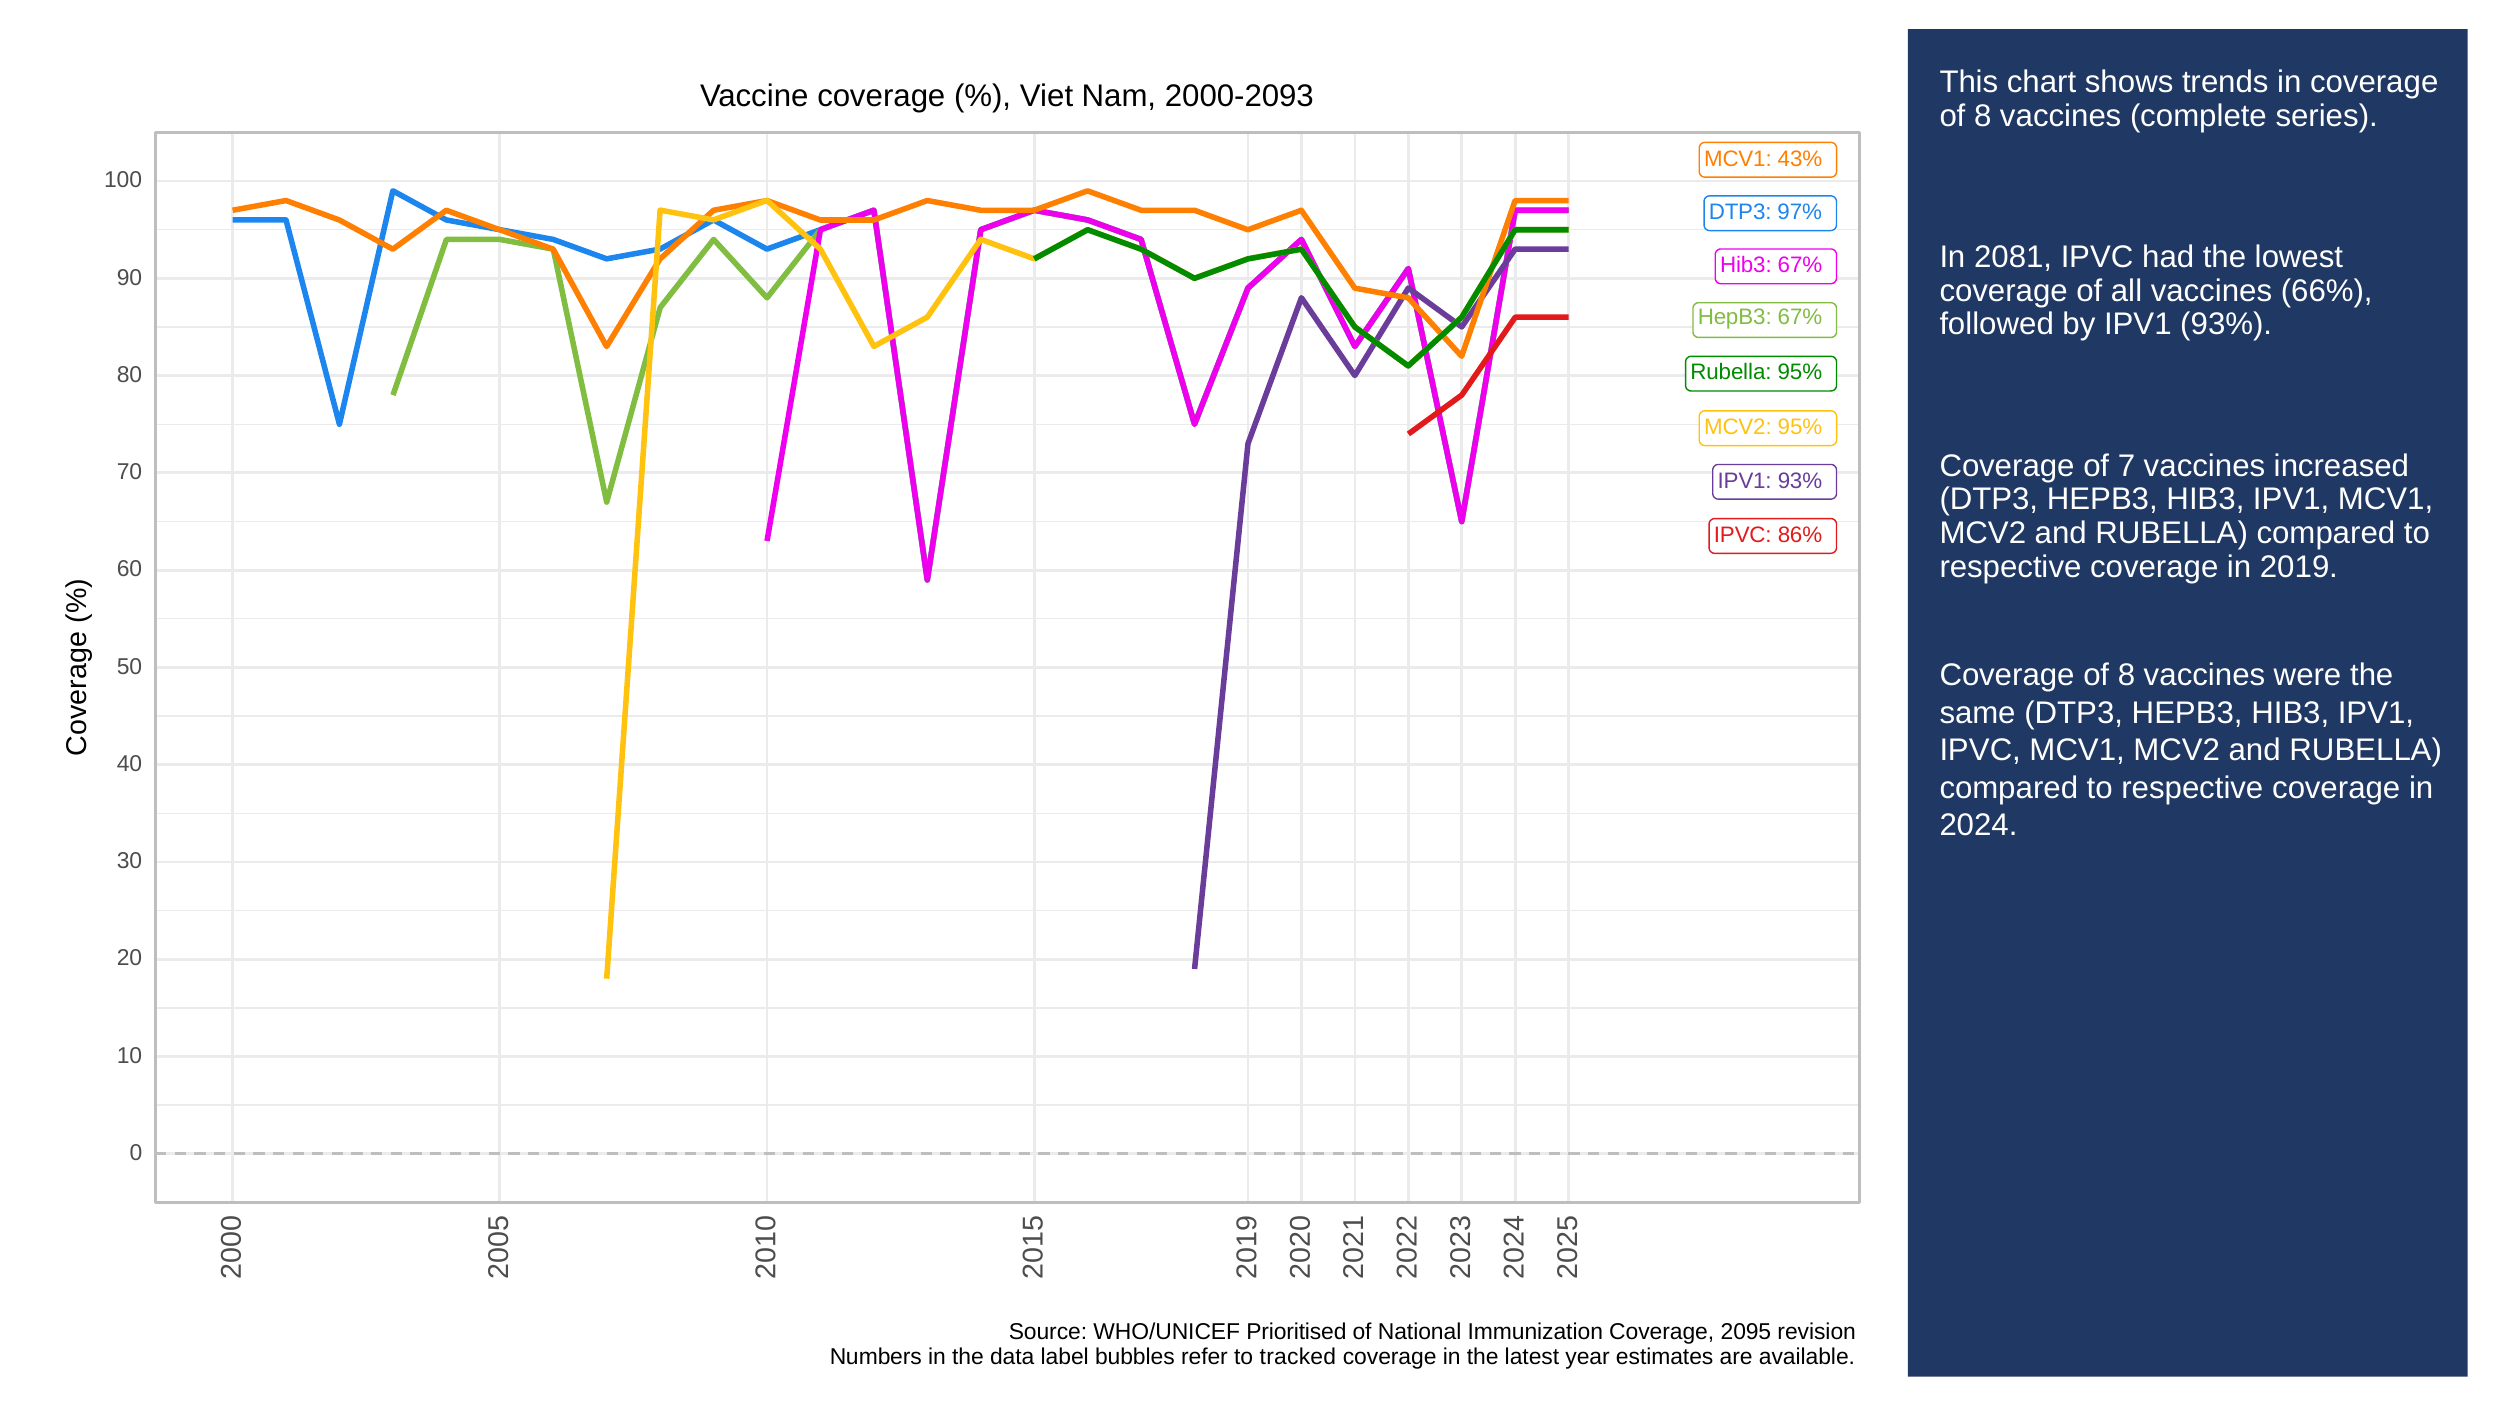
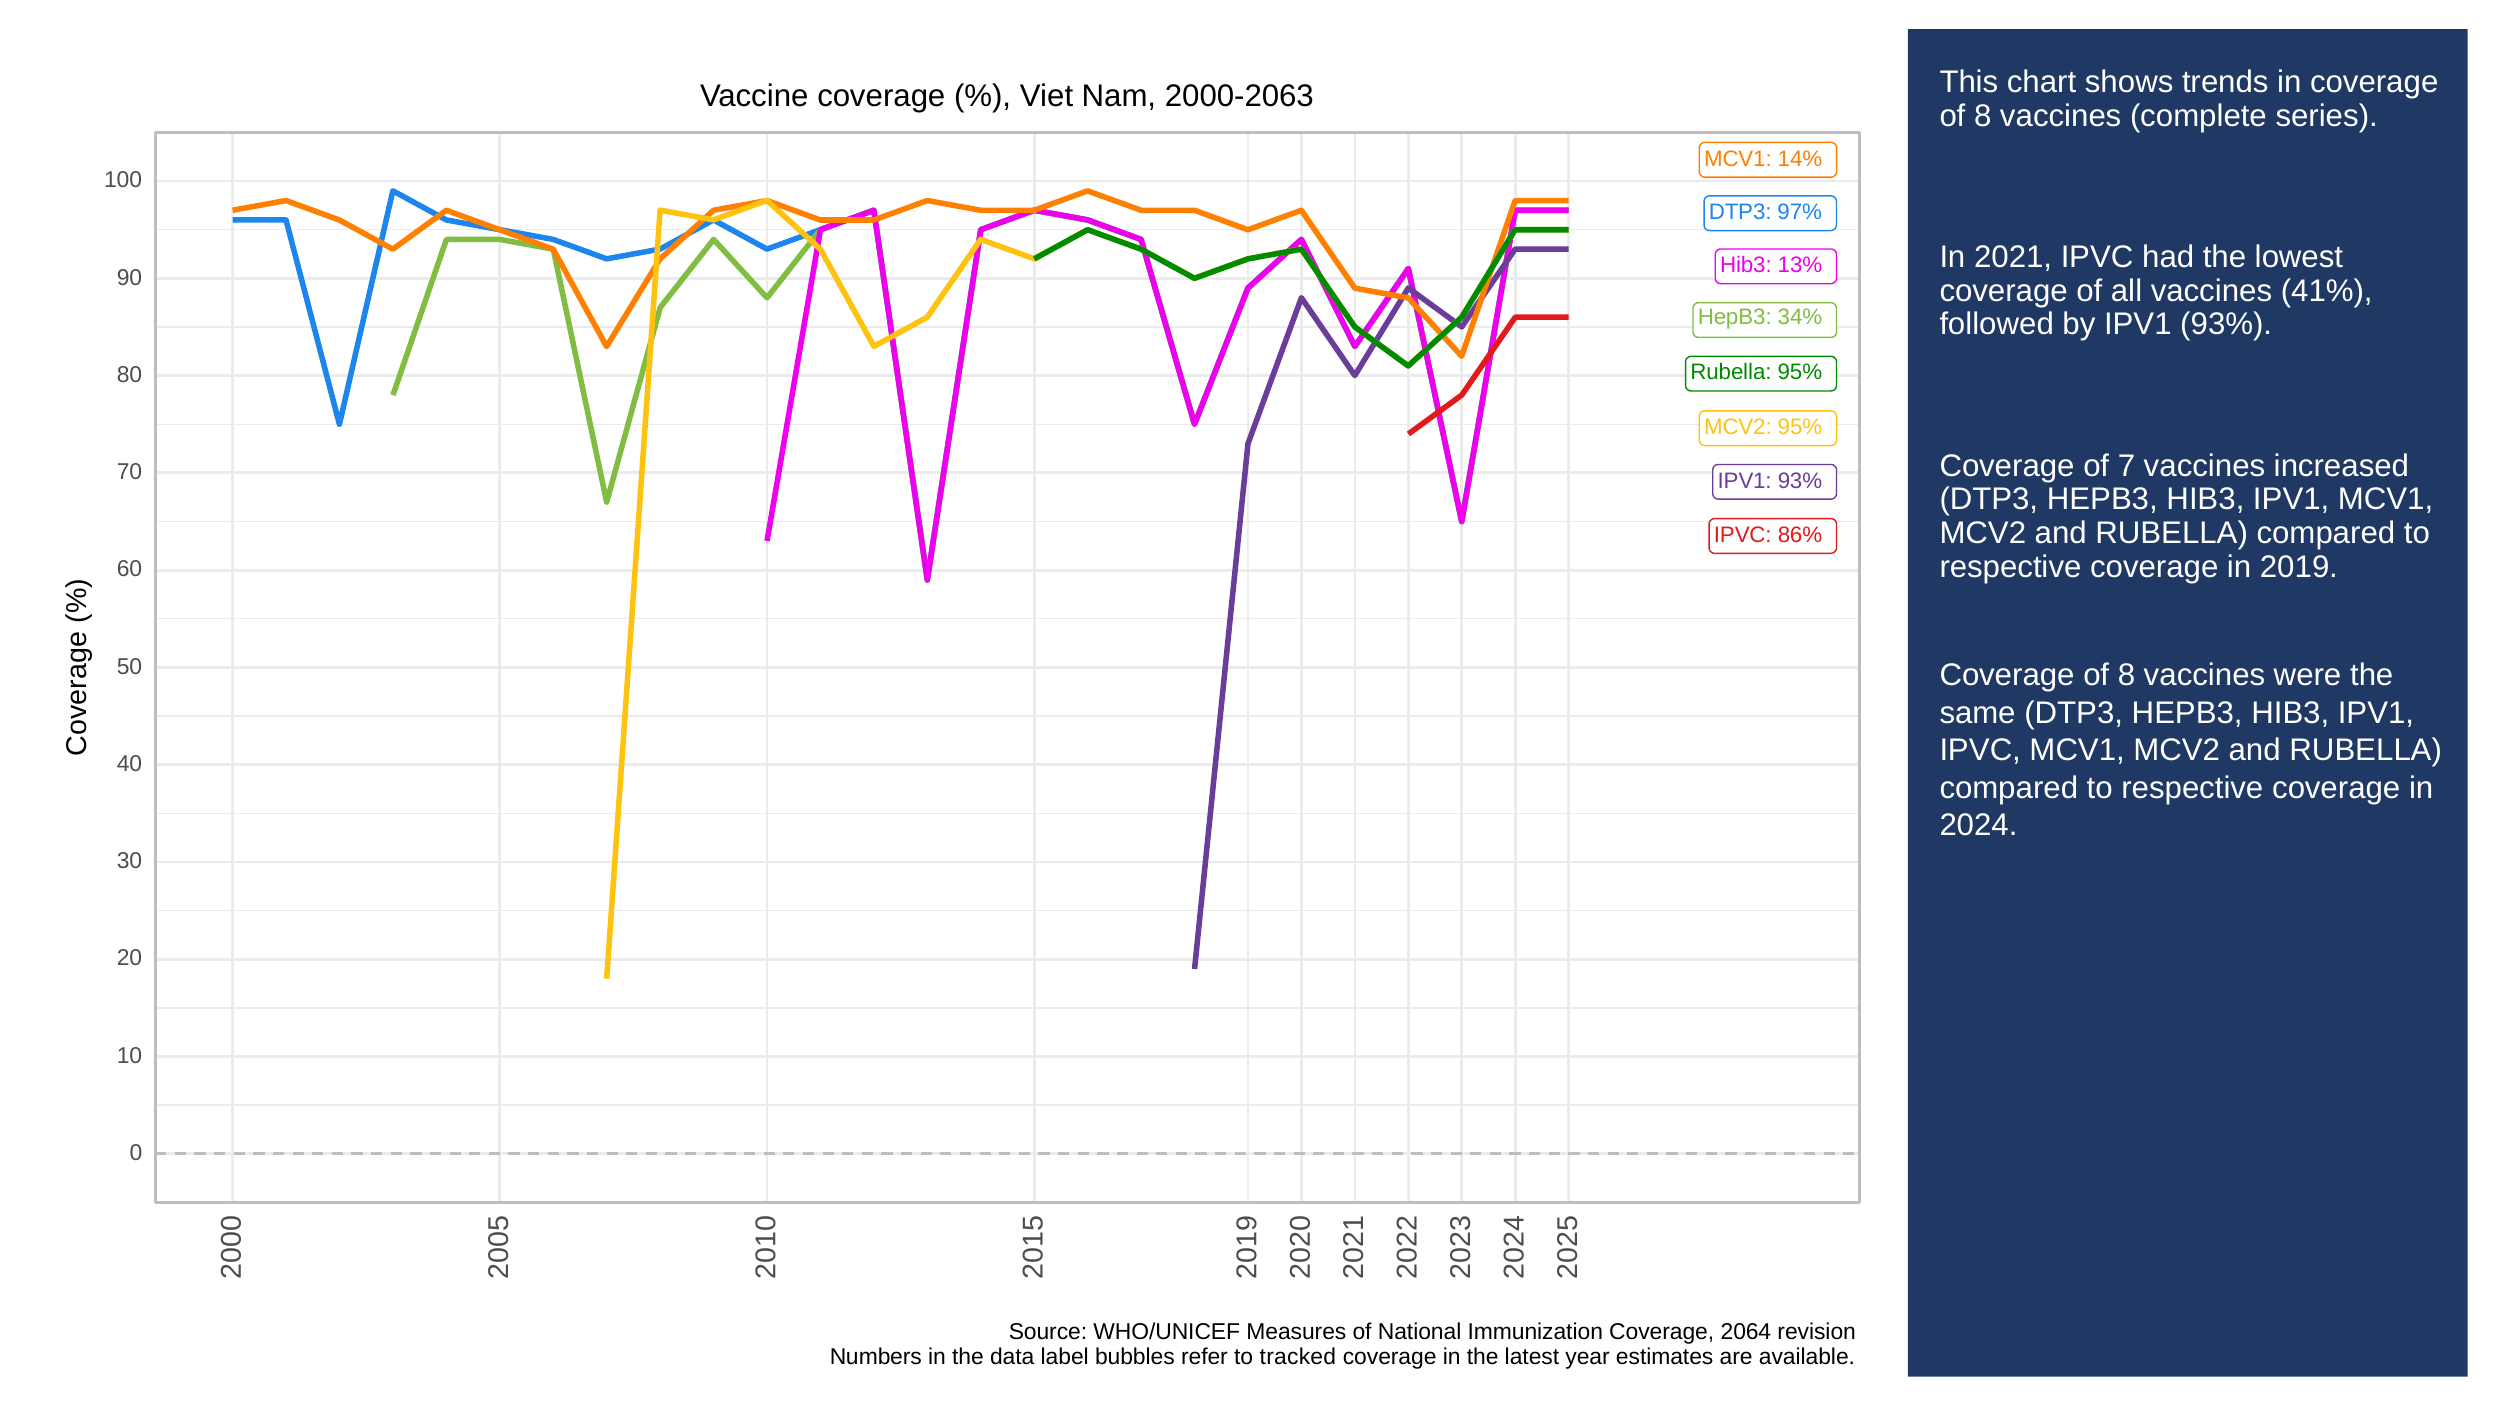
2000-2093: 2000-2093 -> 2000-2063 (1239, 96)
43%: 43% -> 14% (1800, 159)
2081: 2081 -> 2021 (2013, 257)
Hib3 67%: 67% -> 13% (1800, 265)
66%: 66% -> 41% (2327, 291)
HepB3 67%: 67% -> 34% (1800, 317)
Prioritised: Prioritised -> Measures (1296, 1332)
2095: 2095 -> 2064 (1746, 1332)
